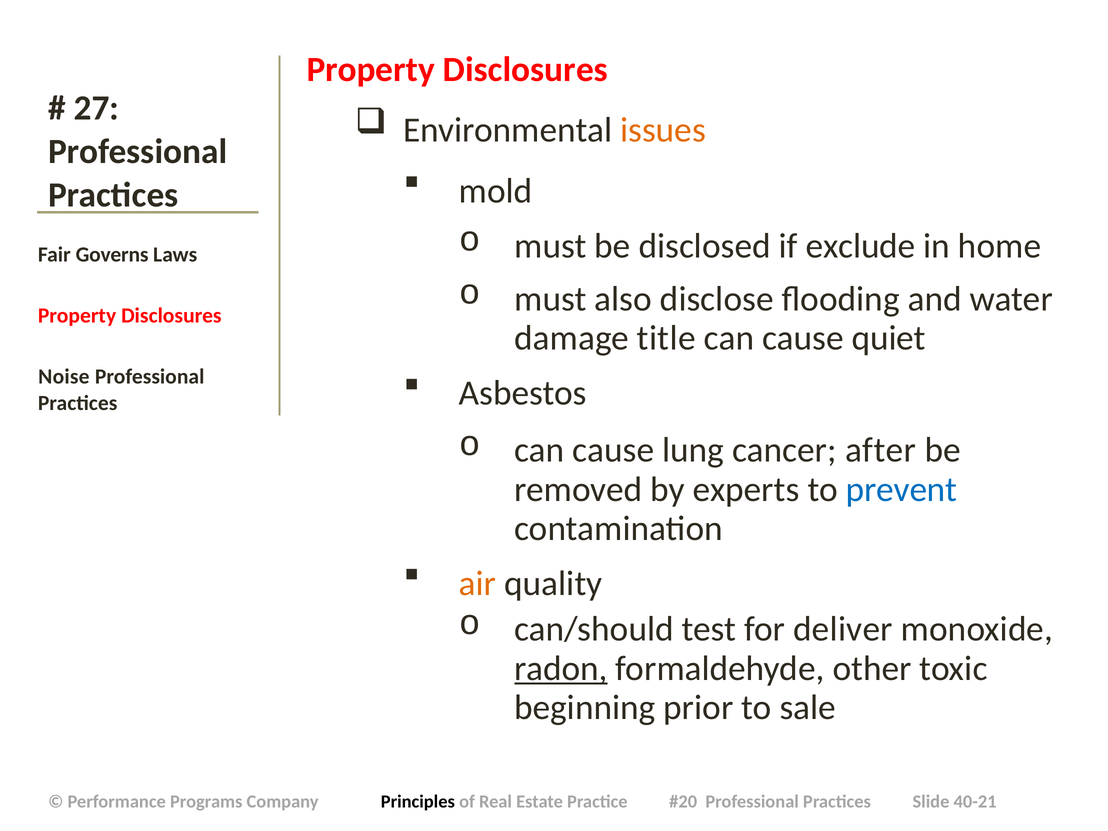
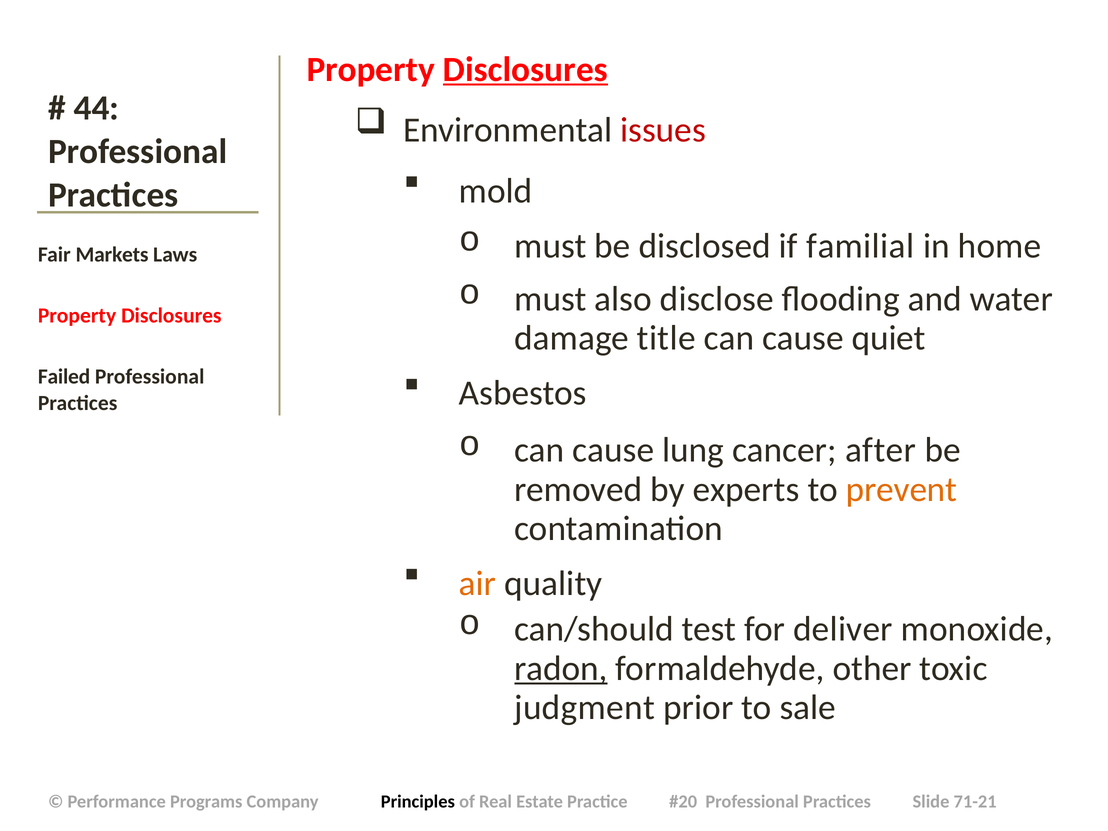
Disclosures underline: none -> present (525, 69)
27: 27 -> 44 (96, 108)
issues colour: orange -> red (663, 130)
exclude: exclude -> familial (860, 246)
Governs: Governs -> Markets (112, 255)
Noise: Noise -> Failed (64, 377)
prevent colour: blue -> orange (901, 489)
beginning: beginning -> judgment (585, 707)
40-21: 40-21 -> 71-21 (975, 802)
